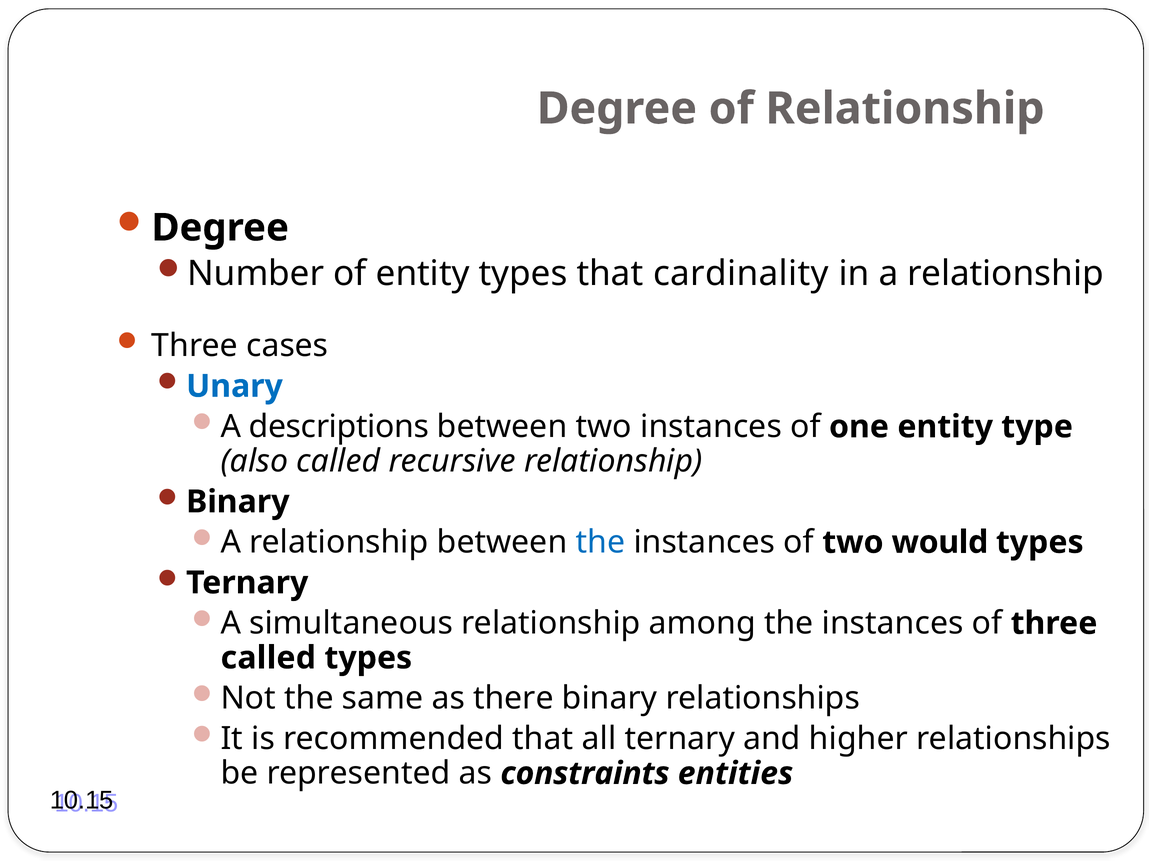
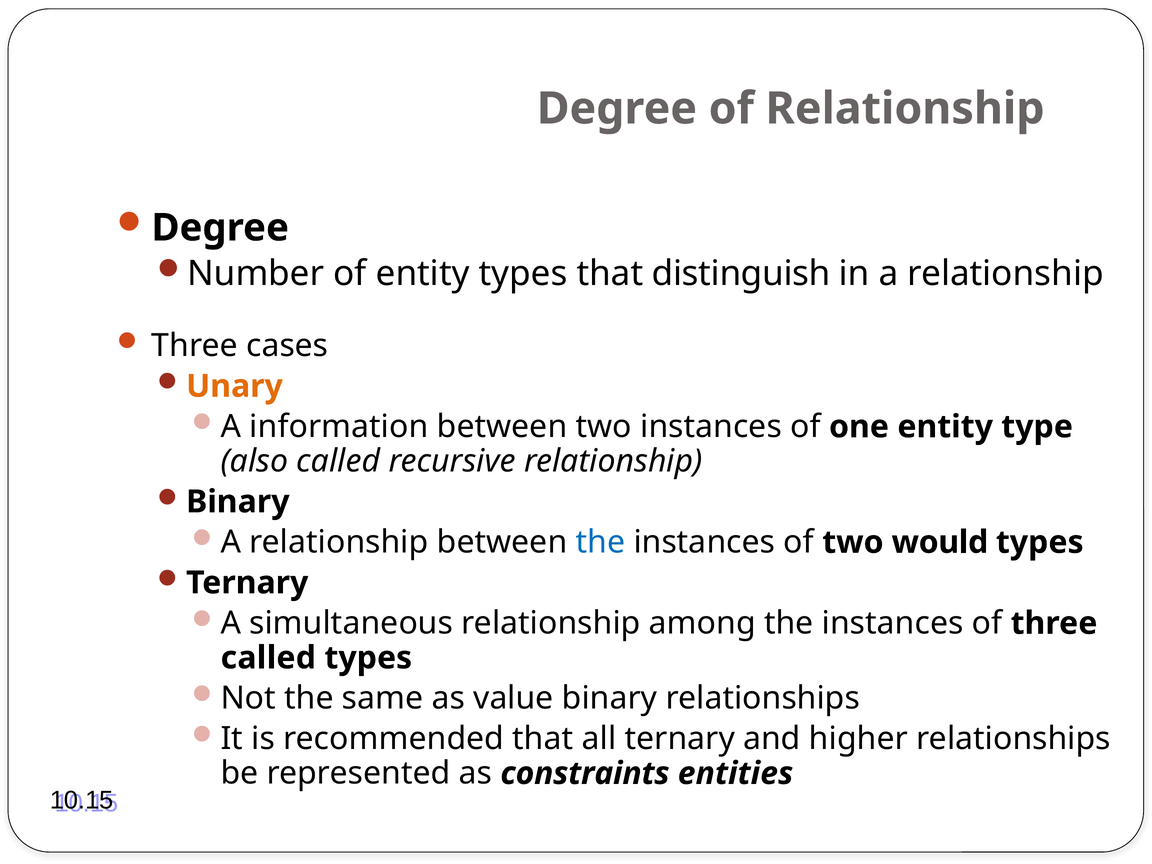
cardinality: cardinality -> distinguish (741, 273)
Unary colour: blue -> orange (234, 386)
descriptions: descriptions -> information (339, 427)
there: there -> value (513, 698)
